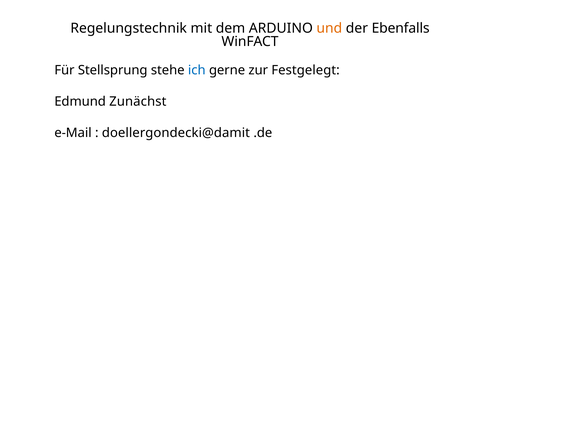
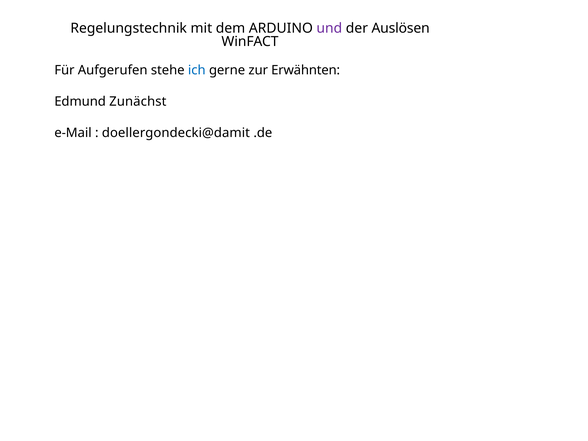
und colour: orange -> purple (329, 28)
Ebenfalls: Ebenfalls -> Auslösen (401, 28)
Stellsprung: Stellsprung -> Aufgerufen (113, 70)
Festgelegt: Festgelegt -> Erwähnten (306, 70)
